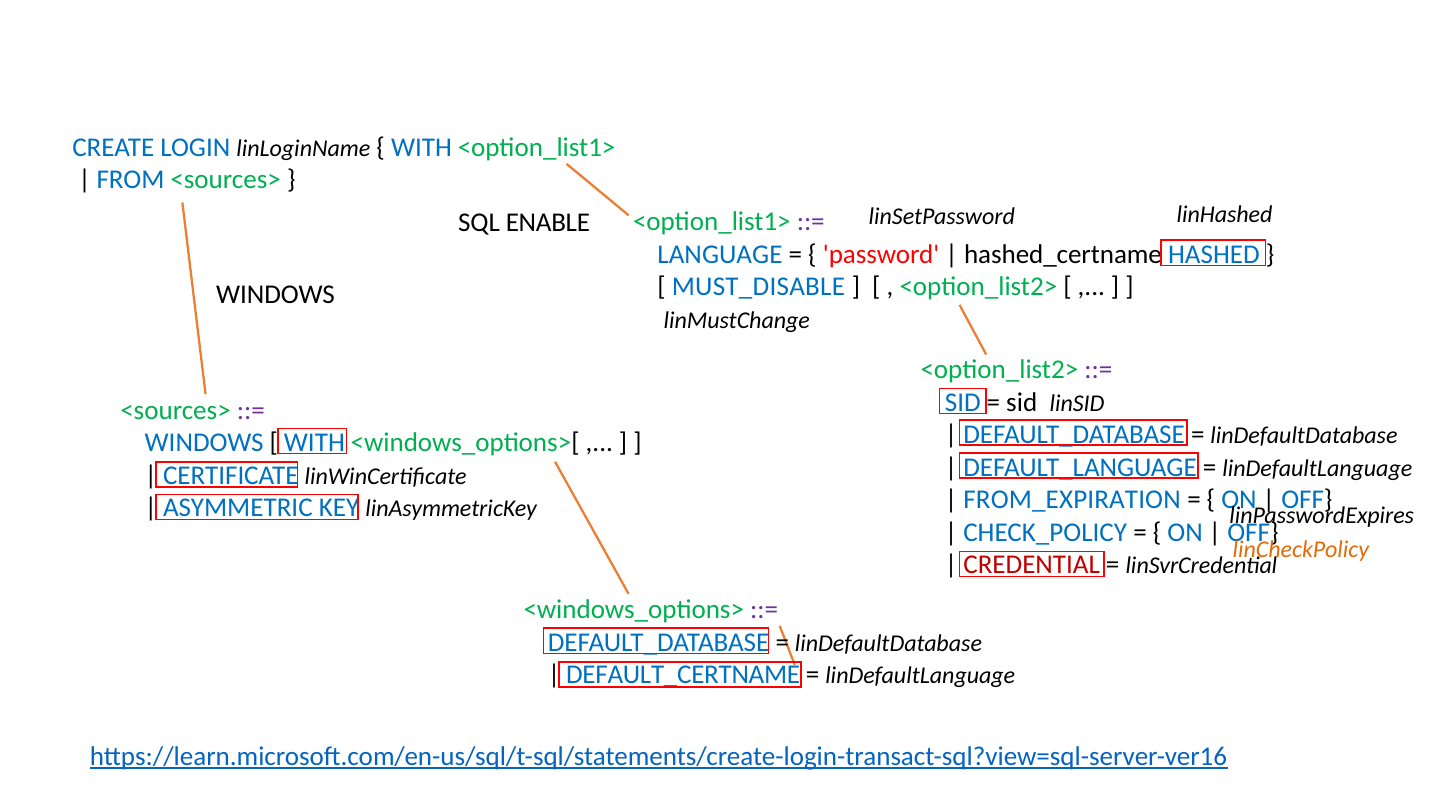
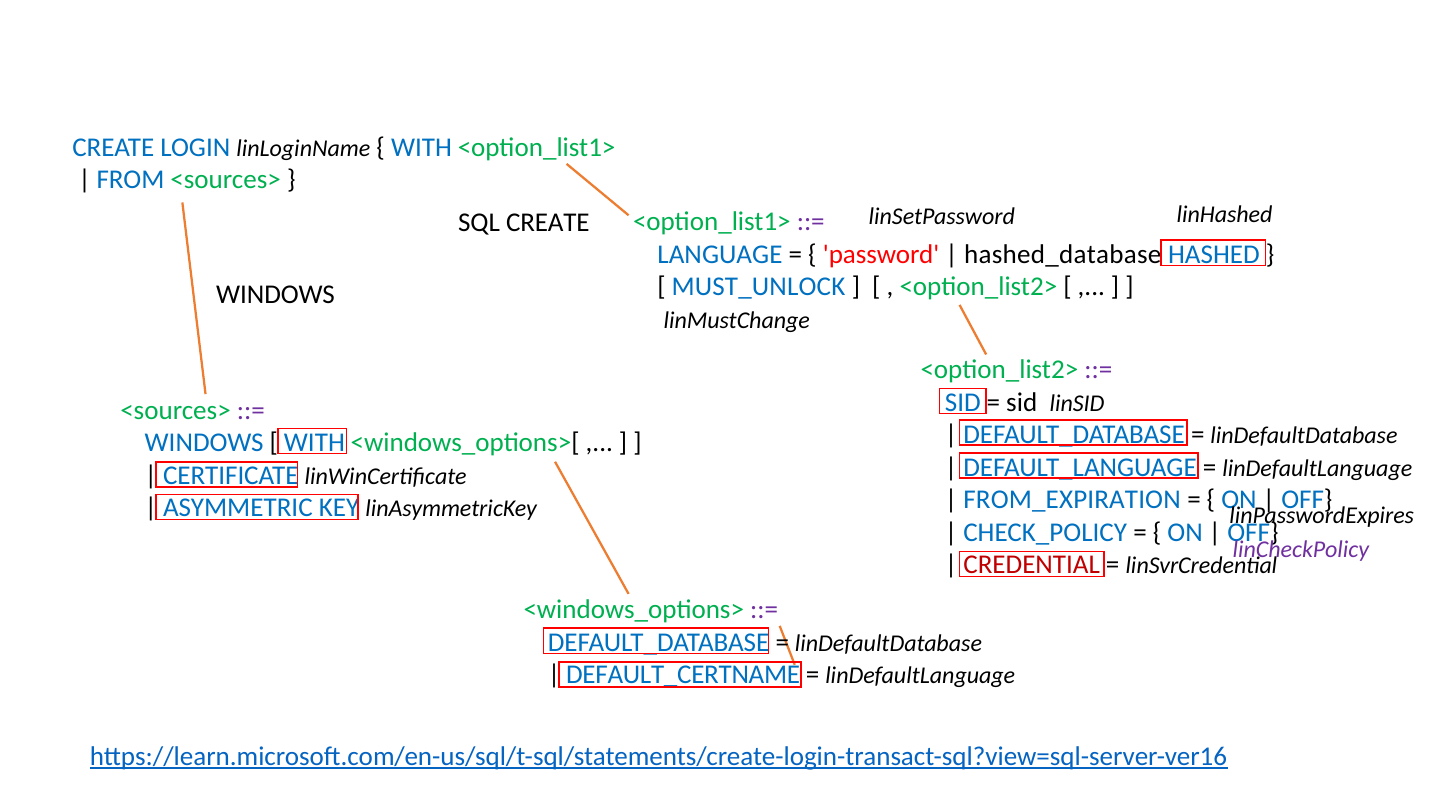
SQL ENABLE: ENABLE -> CREATE (548, 222)
hashed_certname: hashed_certname -> hashed_database (1063, 254)
MUST_DISABLE: MUST_DISABLE -> MUST_UNLOCK (758, 287)
linCheckPolicy colour: orange -> purple (1301, 549)
